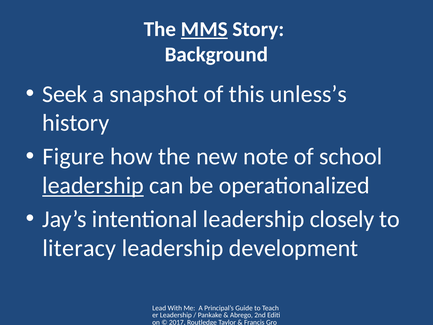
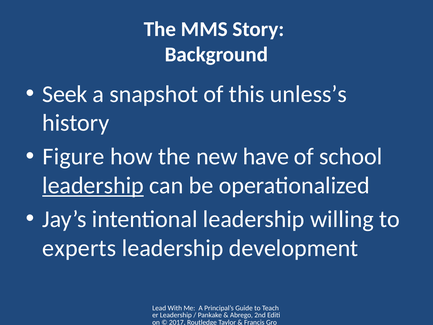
MMS underline: present -> none (204, 29)
note: note -> have (266, 157)
closely: closely -> willing (342, 219)
literacy: literacy -> experts (79, 248)
